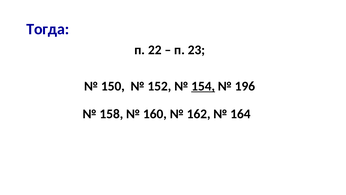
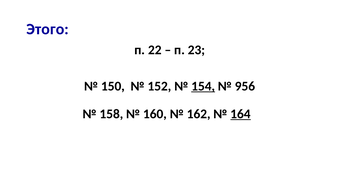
Тогда: Тогда -> Этого (48, 29)
196: 196 -> 956 (245, 86)
164 underline: none -> present (241, 114)
